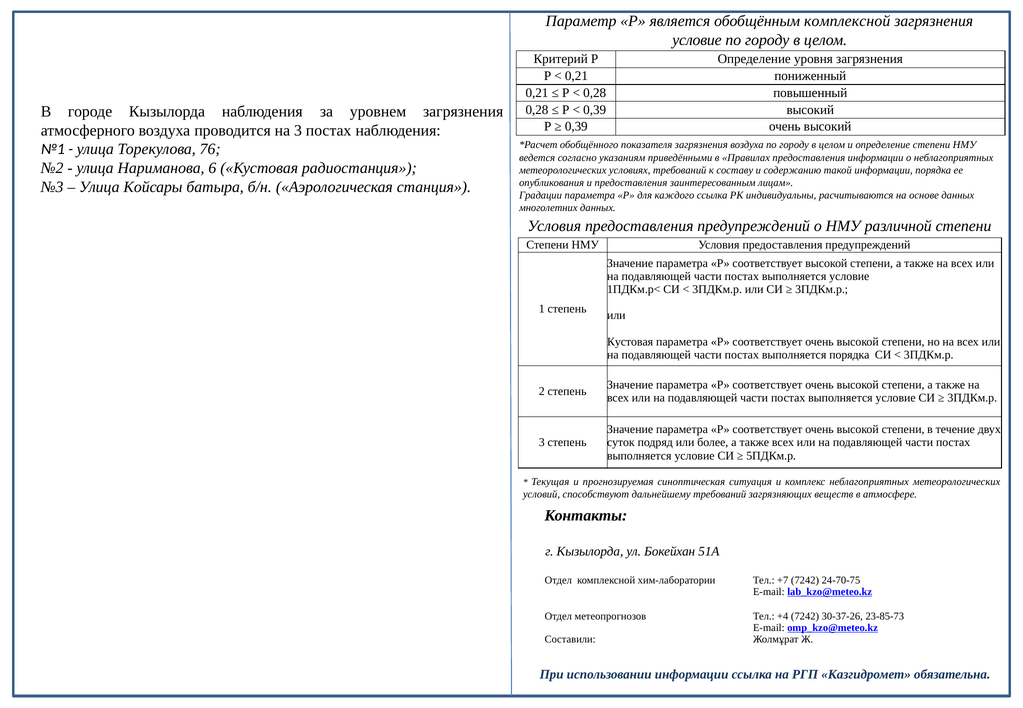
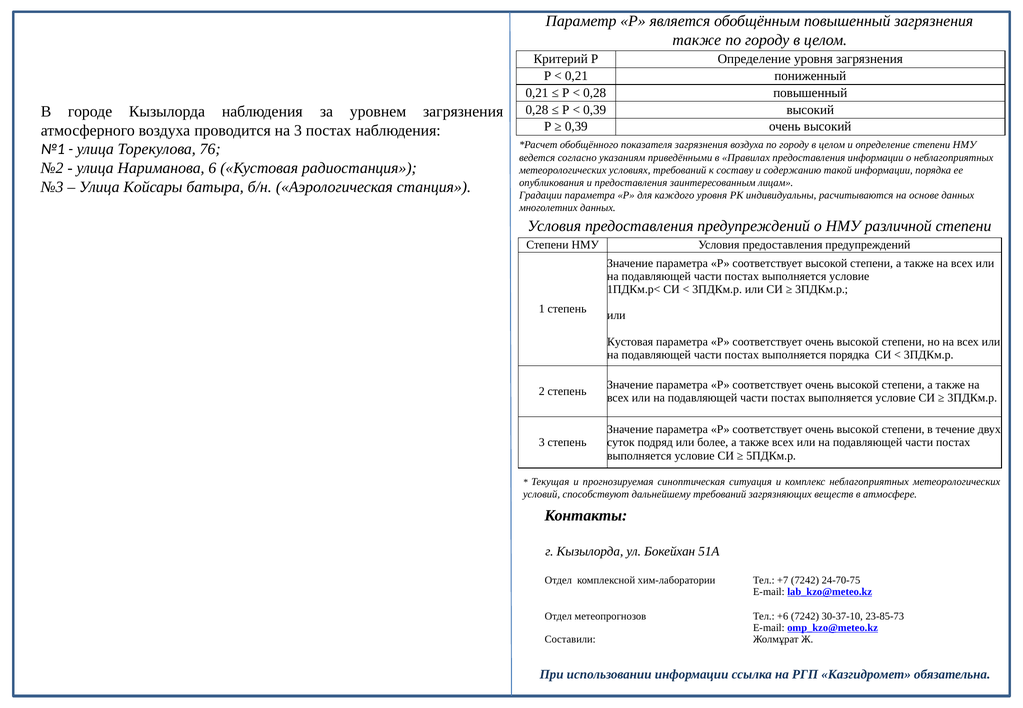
обобщённым комплексной: комплексной -> повышенный (847, 21)
условие: условие -> также (697, 40)
каждого ссылка: ссылка -> уровня (712, 195)
+4: +4 -> +6 (783, 616)
30-37-26: 30-37-26 -> 30-37-10 (842, 616)
